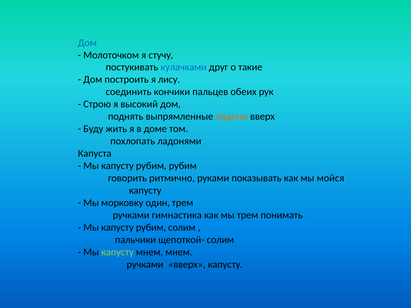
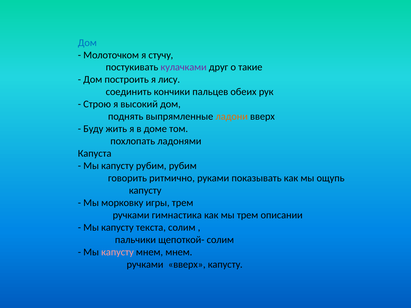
кулачками colour: blue -> purple (184, 67)
мойся: мойся -> ощупь (331, 178)
один: один -> игры (158, 203)
понимать: понимать -> описании (282, 215)
рубим: рубим -> текста (151, 228)
капусту colour: light green -> pink (117, 252)
